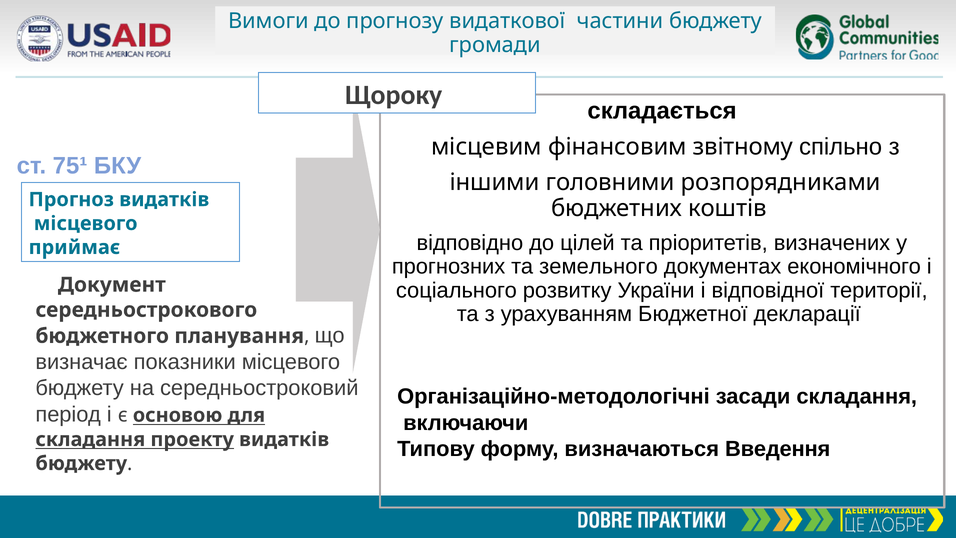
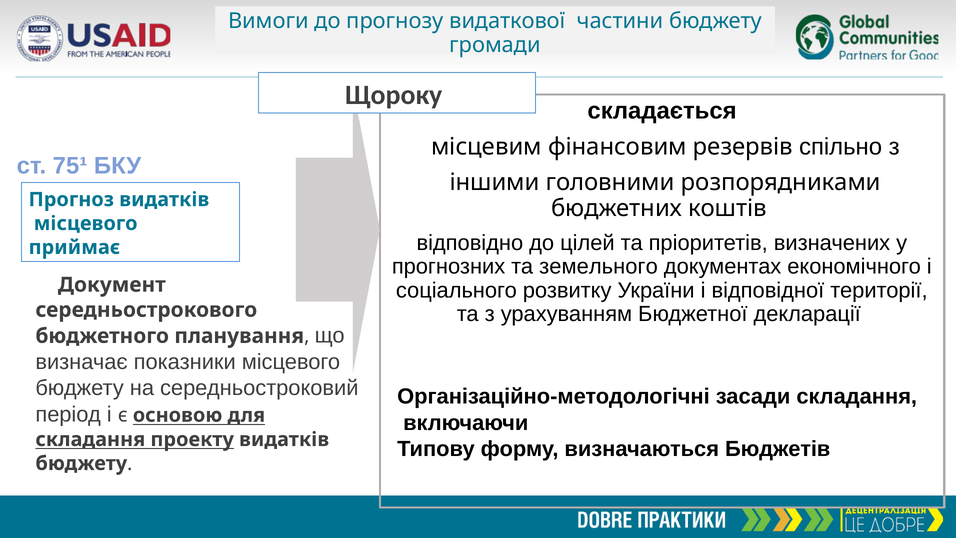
звітному: звітному -> резервів (743, 147)
Введення: Введення -> Бюджетів (778, 449)
